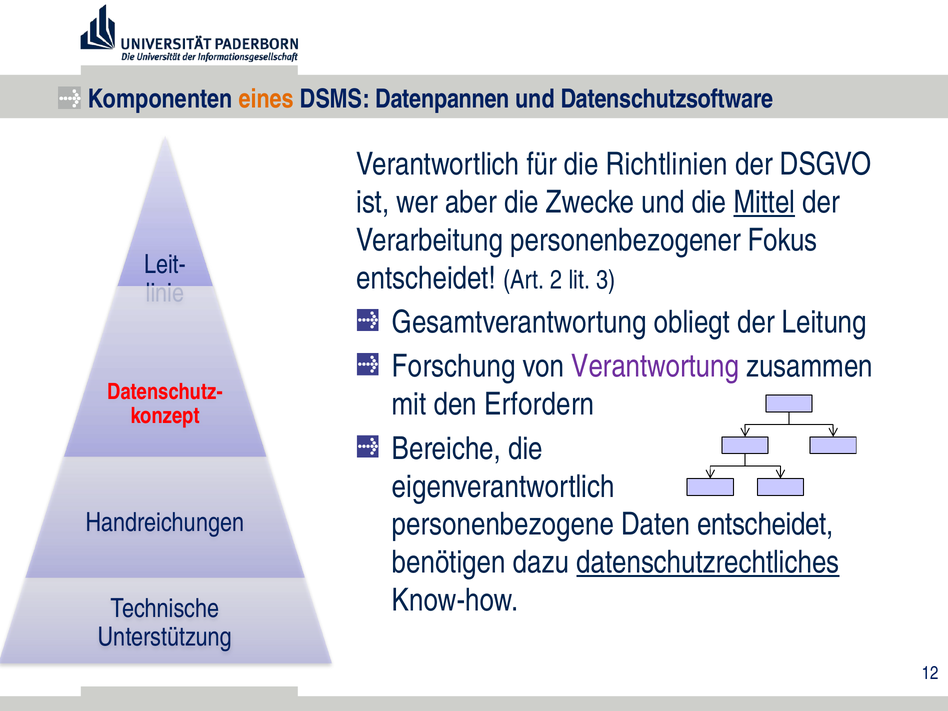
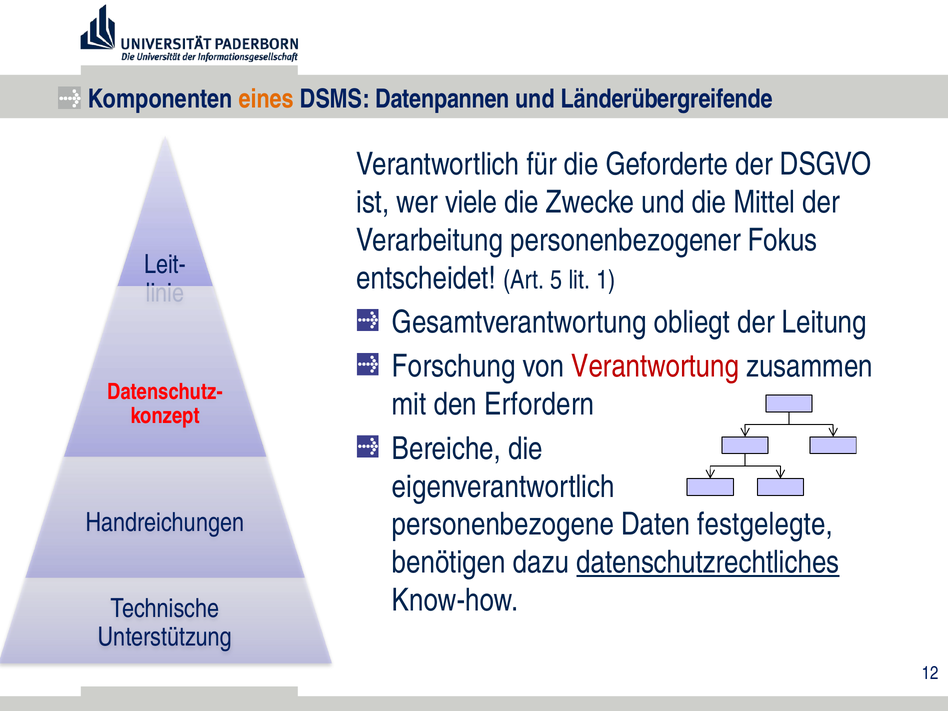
Datenschutzsoftware: Datenschutzsoftware -> Länderübergreifende (667, 99)
Richtlinien: Richtlinien -> Geforderte (667, 164)
aber: aber -> viele (471, 202)
Mittel underline: present -> none (764, 202)
2: 2 -> 5 (556, 280)
3: 3 -> 1 (606, 280)
Verantwortung colour: purple -> red (655, 367)
Daten entscheidet: entscheidet -> festgelegte (765, 525)
